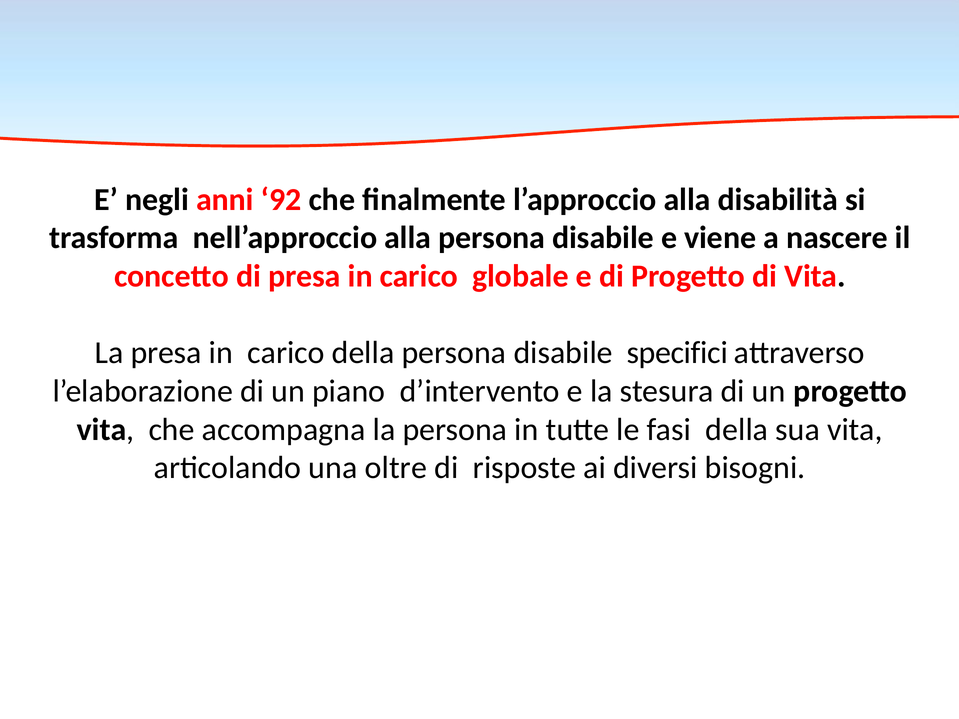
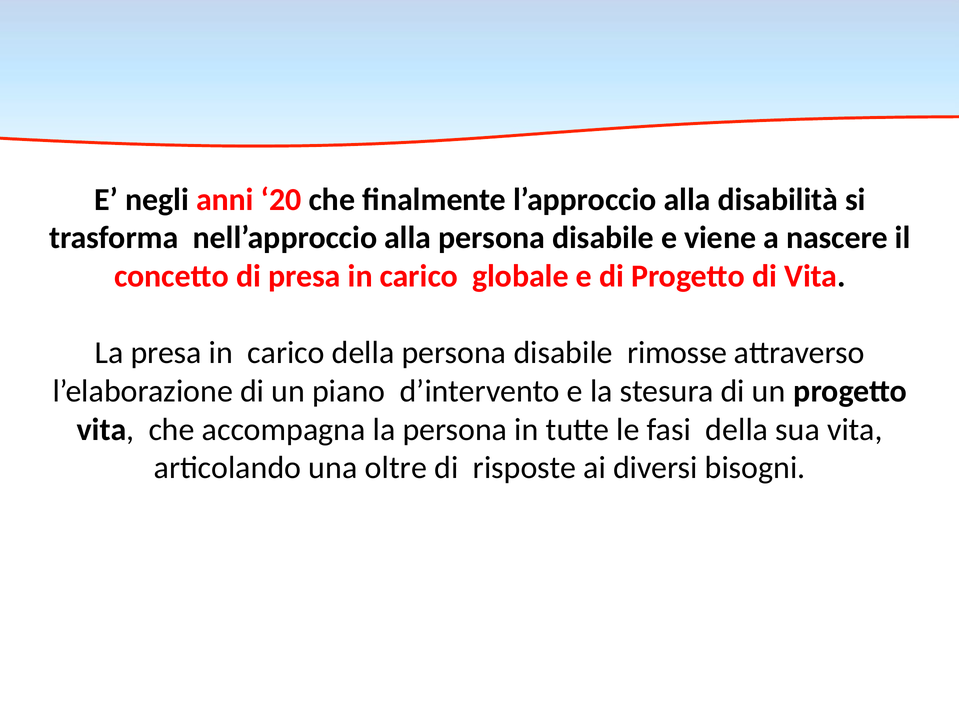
92: 92 -> 20 (281, 200)
specifici: specifici -> rimosse (677, 353)
